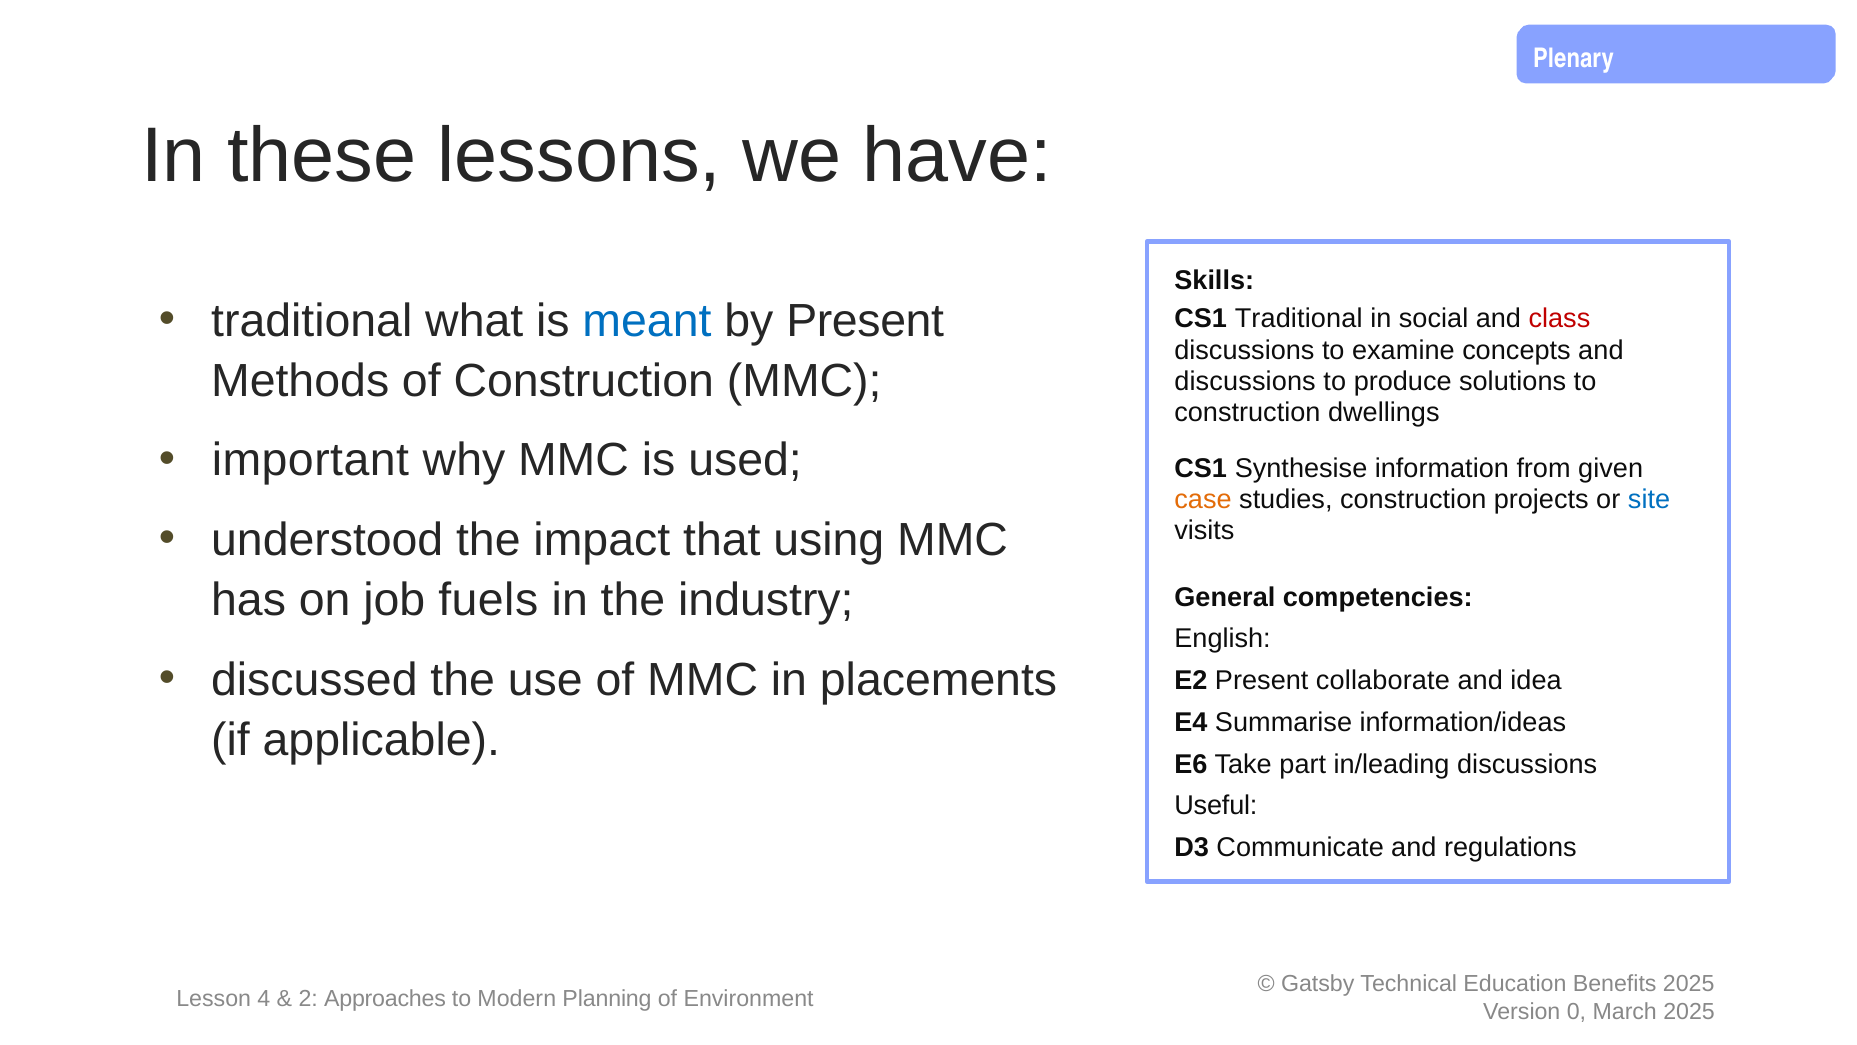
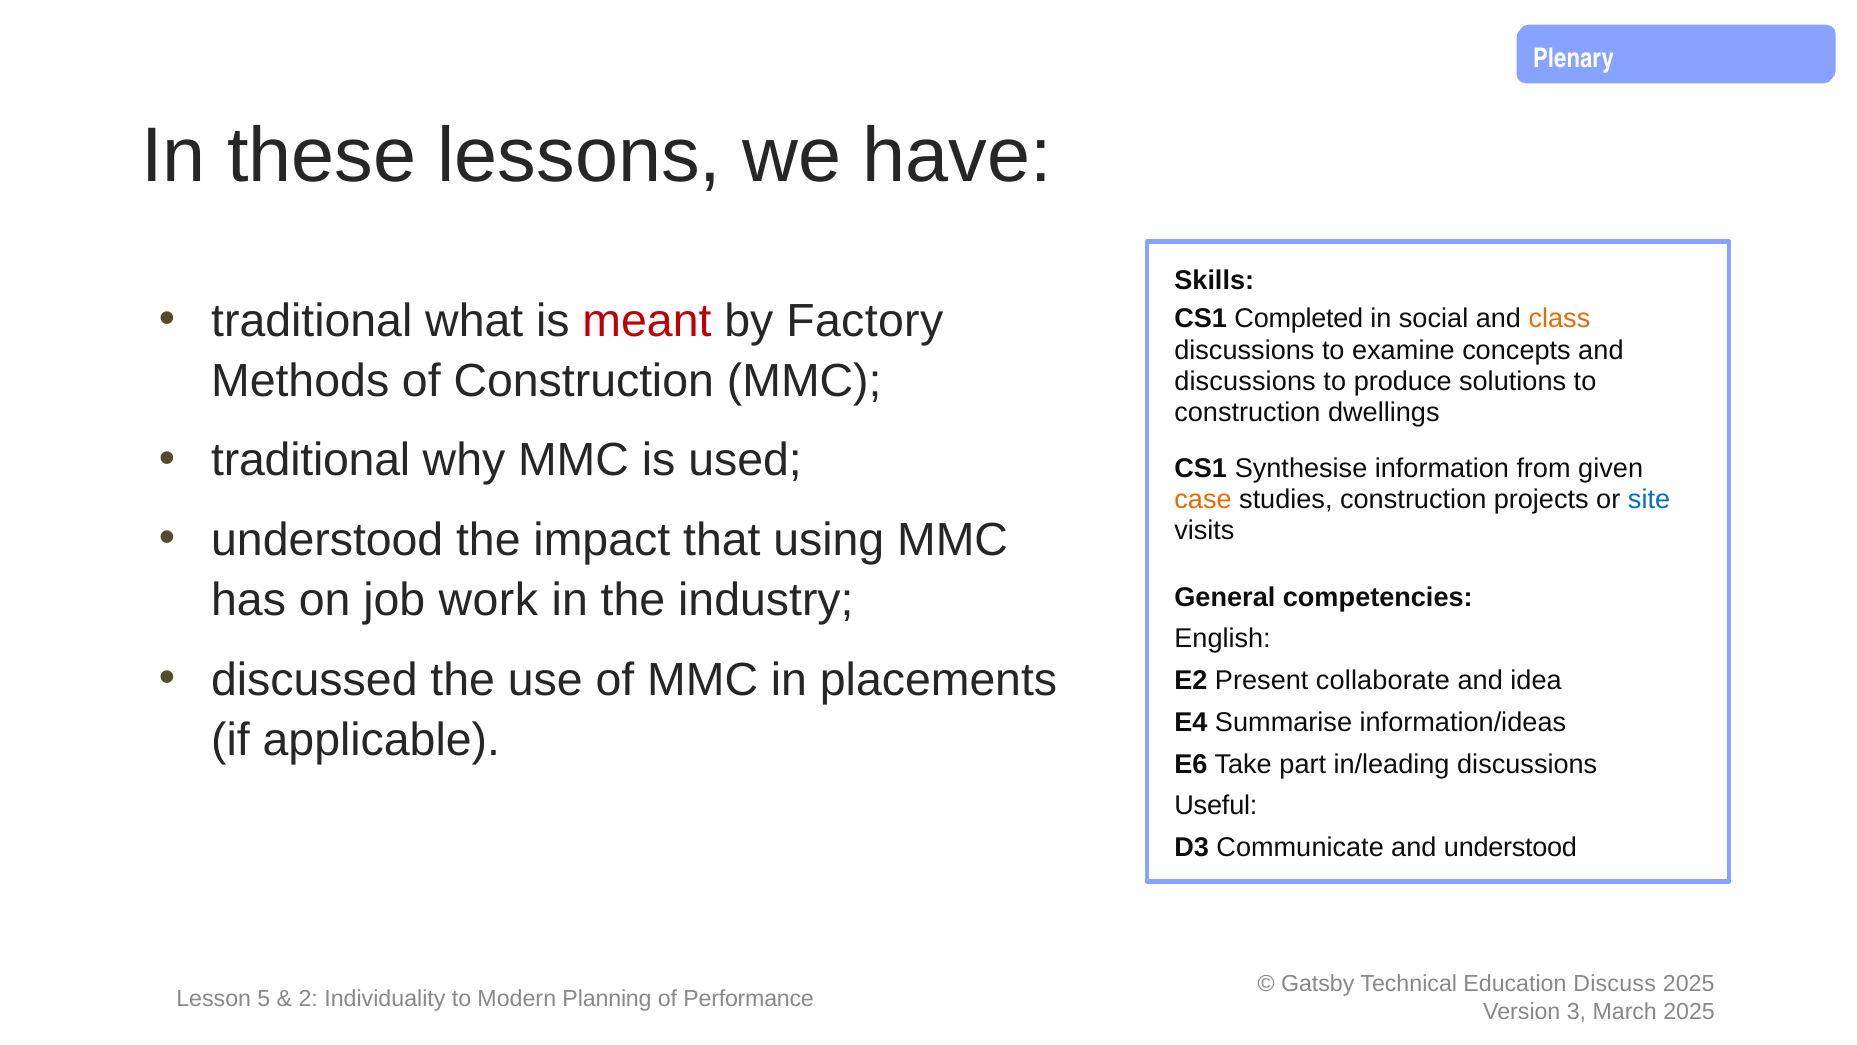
meant colour: blue -> red (647, 321)
by Present: Present -> Factory (865, 321)
CS1 Traditional: Traditional -> Completed (1299, 319)
class colour: red -> orange (1559, 319)
important: important -> traditional (311, 460)
fuels: fuels -> work (488, 600)
and regulations: regulations -> understood (1511, 847)
Benefits: Benefits -> Discuss (1615, 984)
4: 4 -> 5 (264, 999)
Approaches: Approaches -> Individuality (385, 999)
Environment: Environment -> Performance (749, 999)
0: 0 -> 3 (1576, 1011)
